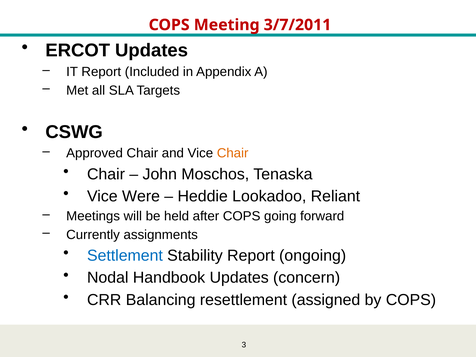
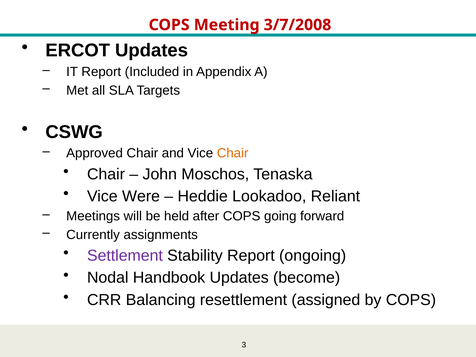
3/7/2011: 3/7/2011 -> 3/7/2008 (298, 25)
Settlement colour: blue -> purple (125, 256)
concern: concern -> become (307, 278)
